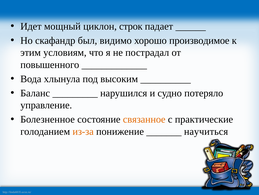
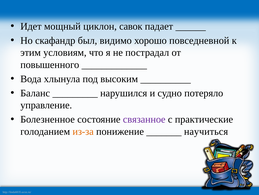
строк: строк -> савок (131, 26)
производимое: производимое -> повседневной (199, 40)
связанное colour: orange -> purple (144, 119)
